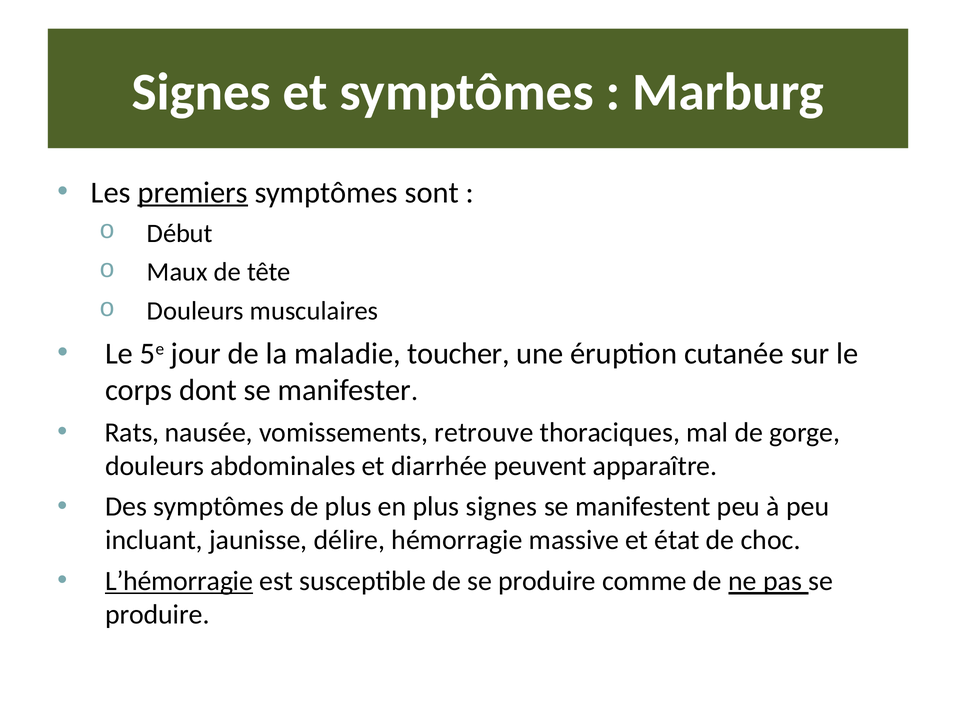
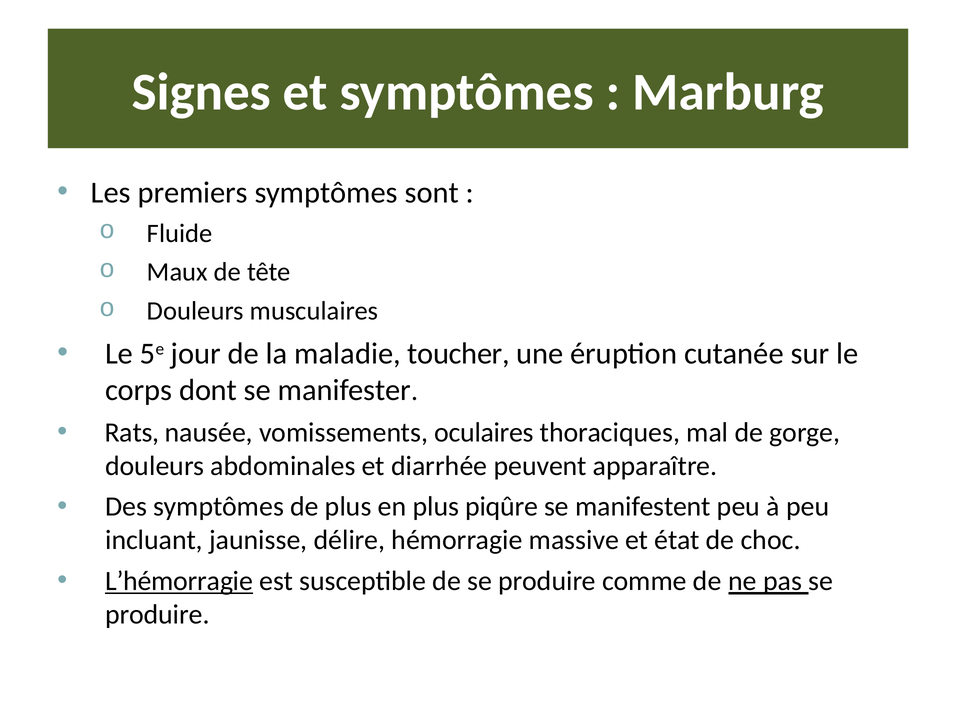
premiers underline: present -> none (193, 193)
Début: Début -> Fluide (180, 233)
retrouve: retrouve -> oculaires (484, 432)
plus signes: signes -> piqûre (502, 507)
